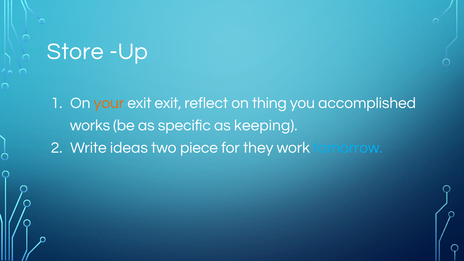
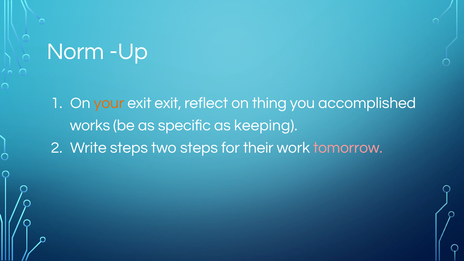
Store: Store -> Norm (76, 52)
Write ideas: ideas -> steps (129, 148)
two piece: piece -> steps (199, 148)
they: they -> their (258, 148)
tomorrow colour: light blue -> pink (348, 148)
